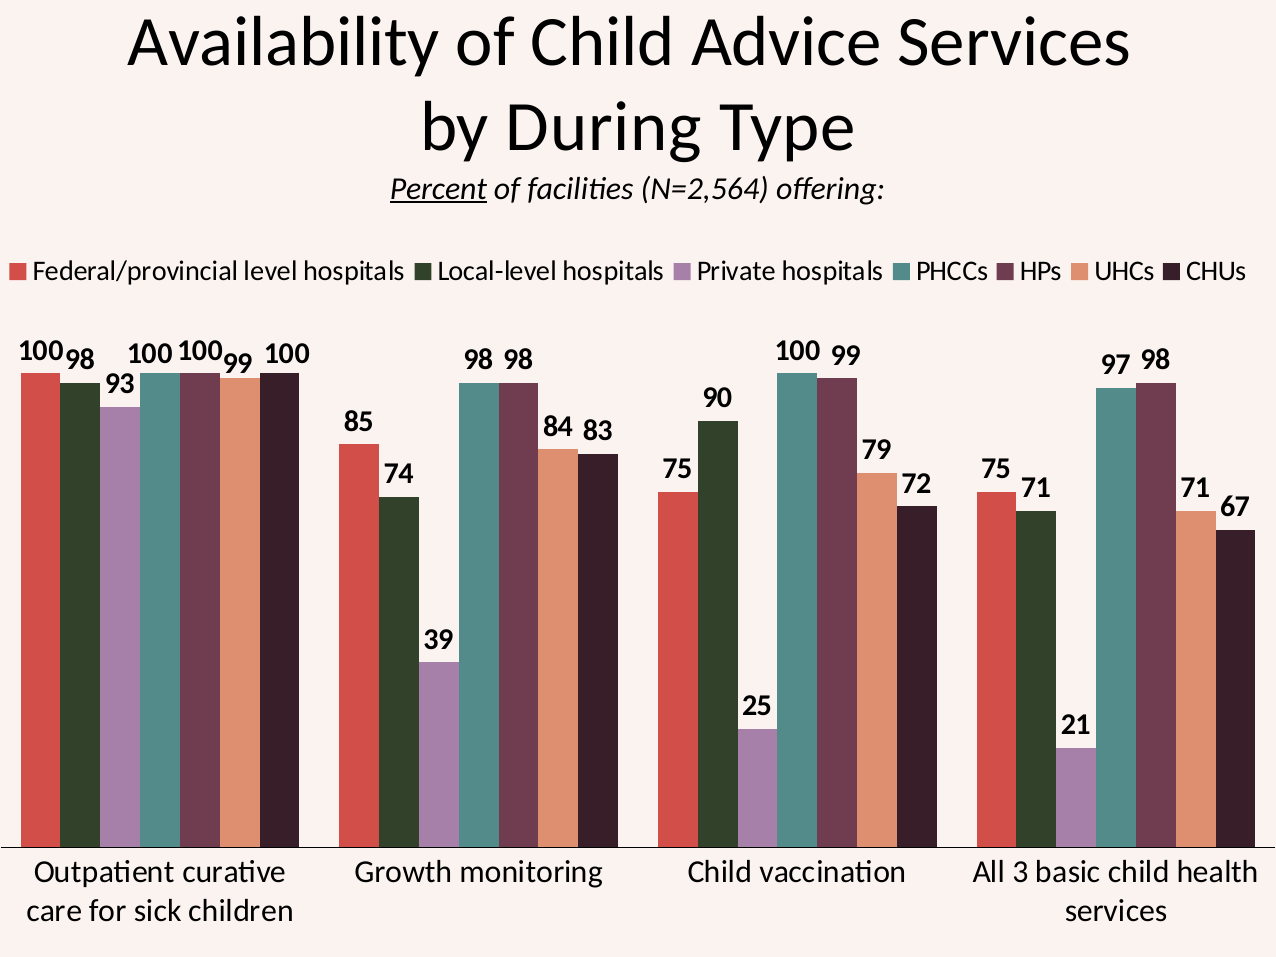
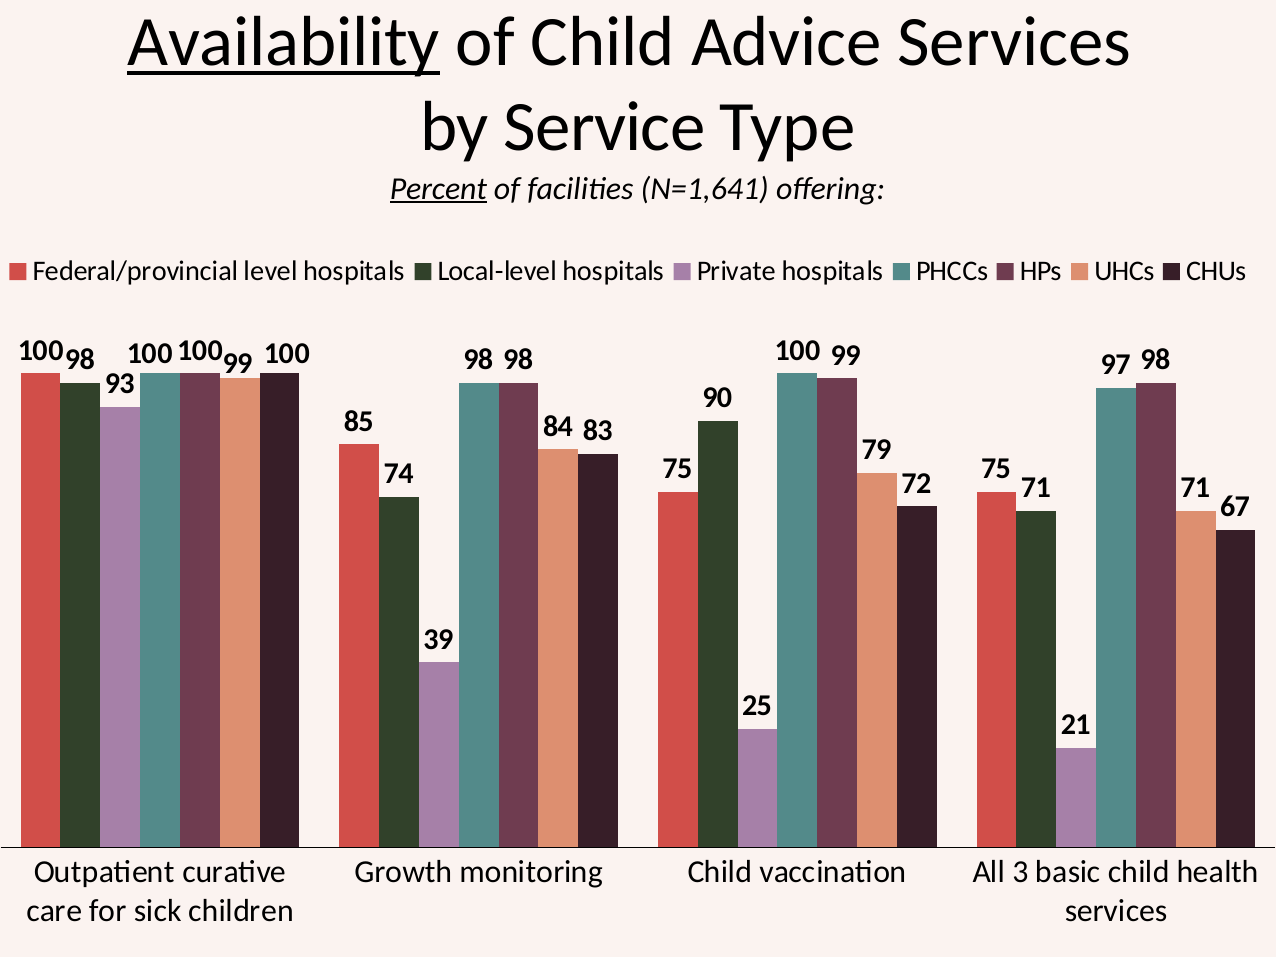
Availability underline: none -> present (284, 42)
During: During -> Service (605, 127)
N=2,564: N=2,564 -> N=1,641 (705, 189)
